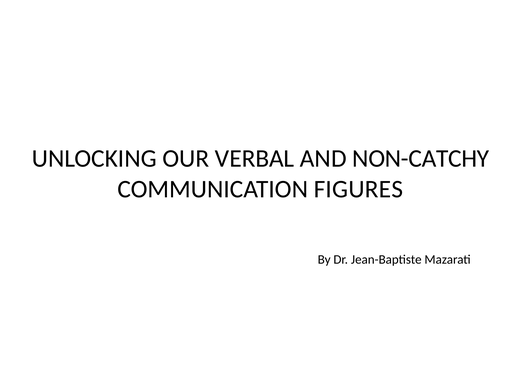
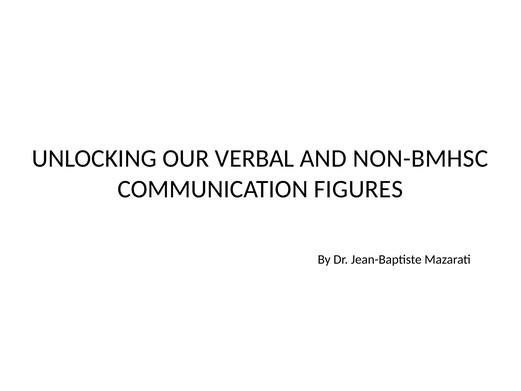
NON-CATCHY: NON-CATCHY -> NON-BMHSC (421, 158)
